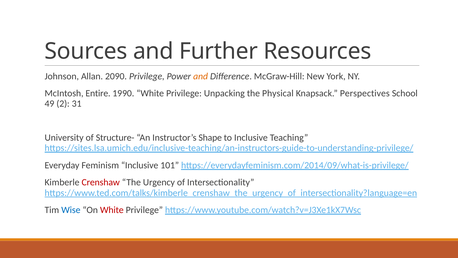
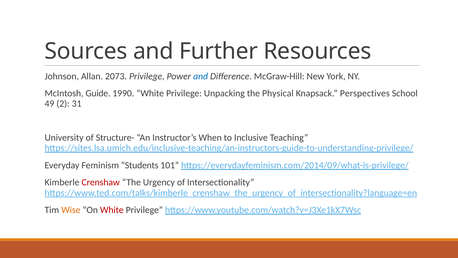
2090: 2090 -> 2073 (116, 76)
and colour: orange -> blue (201, 76)
Entire: Entire -> Guide (98, 93)
Shape: Shape -> When (210, 137)
Feminism Inclusive: Inclusive -> Students (140, 165)
Wise colour: blue -> orange (71, 210)
